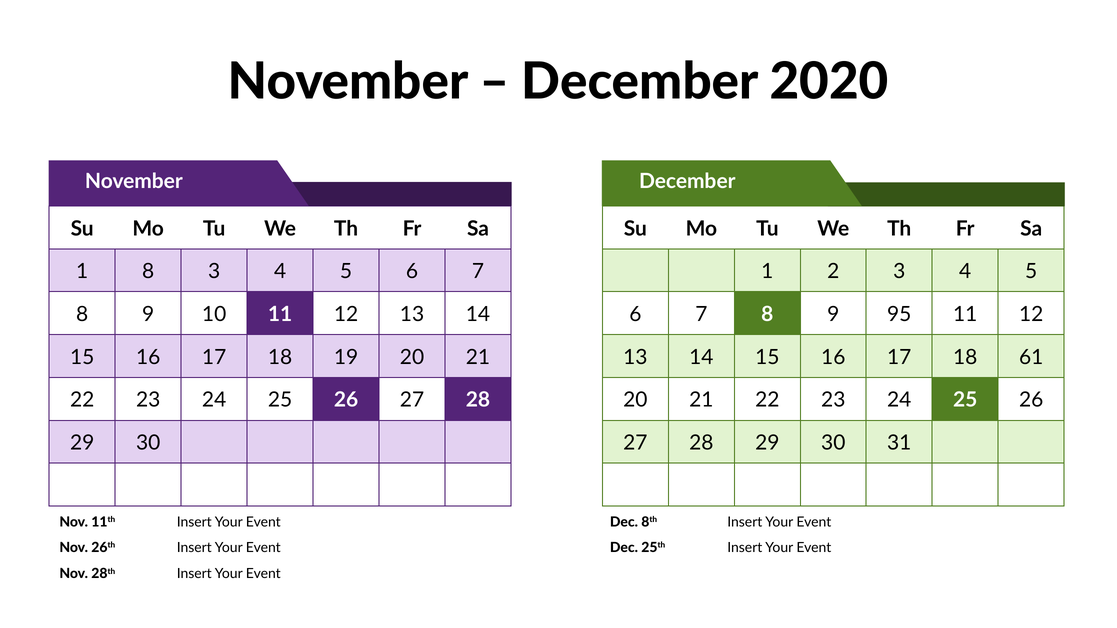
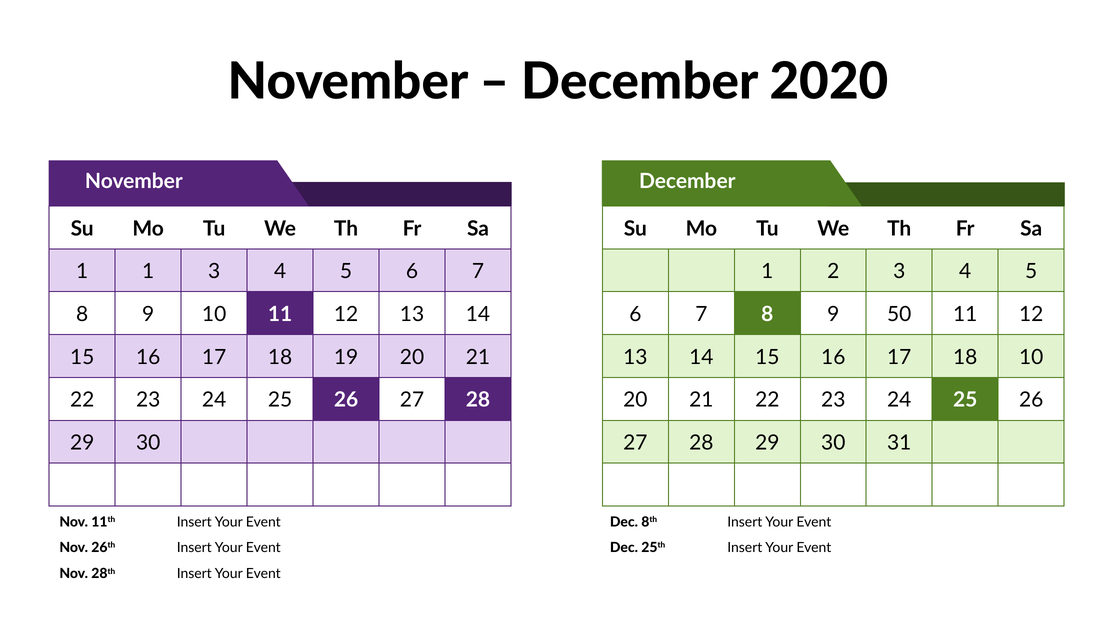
1 8: 8 -> 1 (148, 272)
95: 95 -> 50 (899, 314)
18 61: 61 -> 10 (1031, 357)
